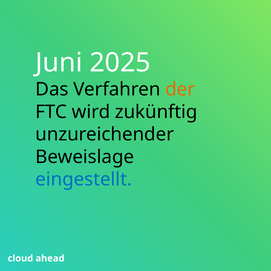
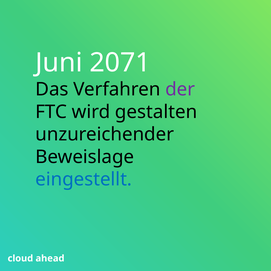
2025: 2025 -> 2071 (120, 63)
der colour: orange -> purple (180, 89)
zukünftig: zukünftig -> gestalten (156, 112)
